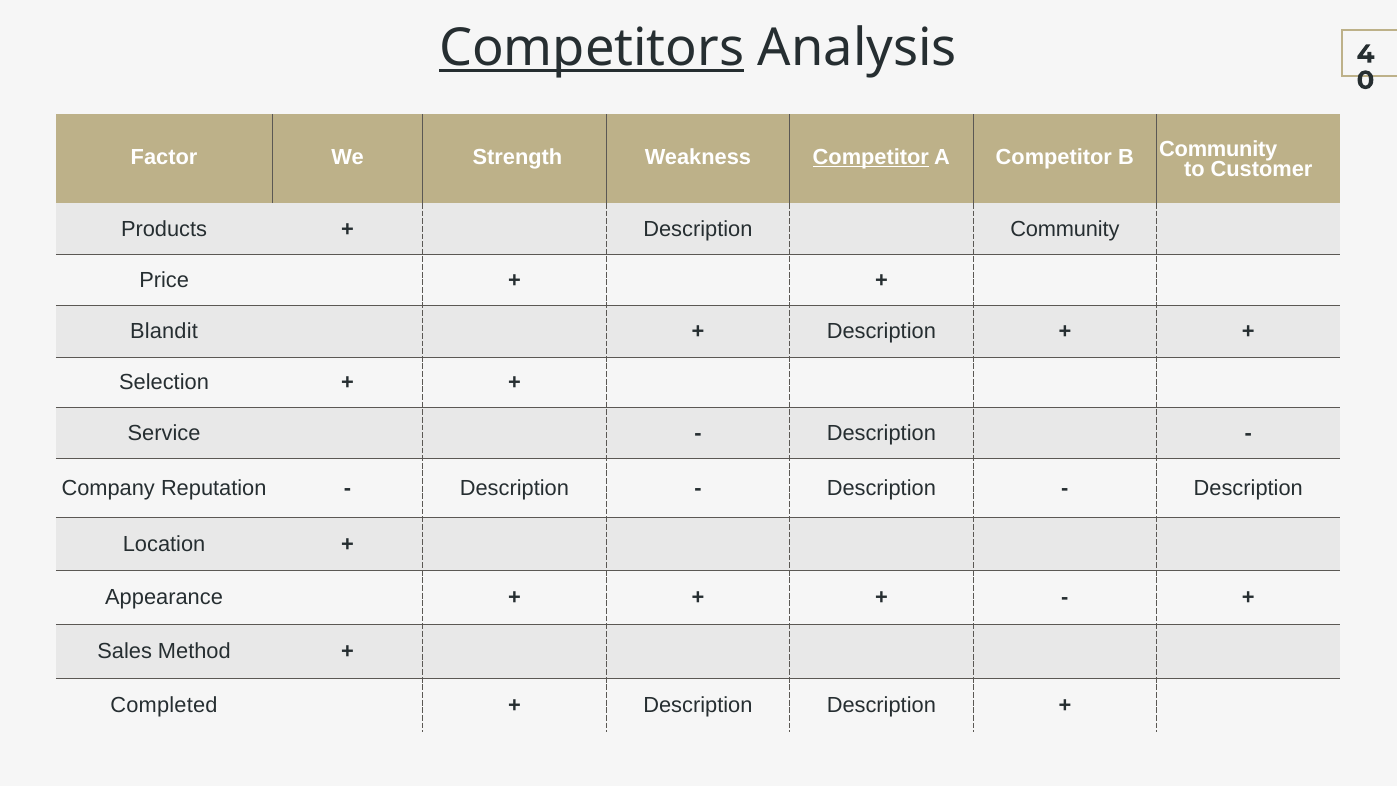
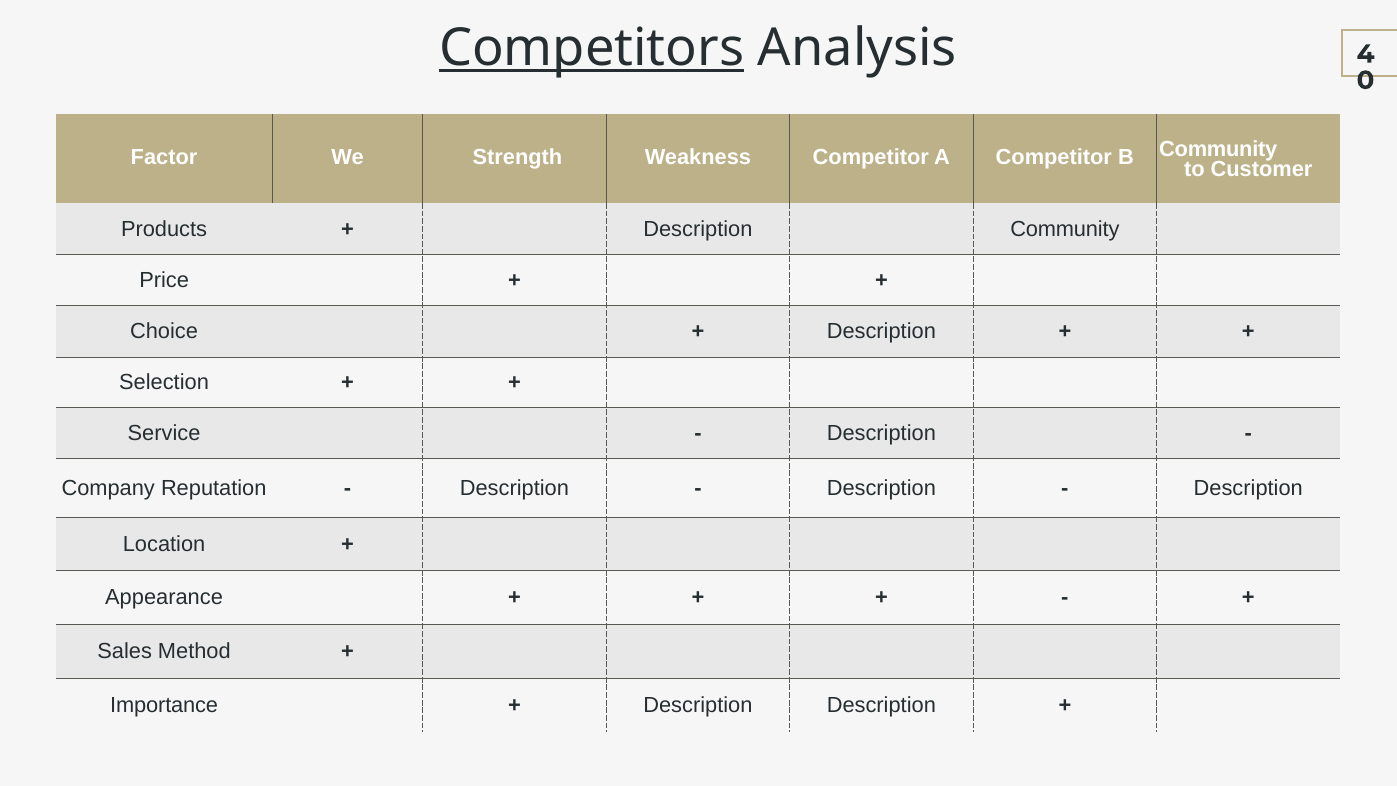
Competitor underline: present -> none (871, 157)
Blandit: Blandit -> Choice (164, 332)
Completed: Completed -> Importance (164, 705)
